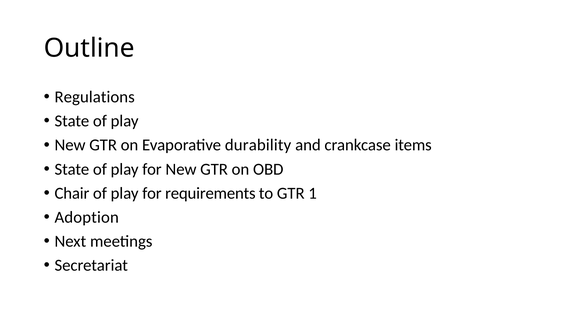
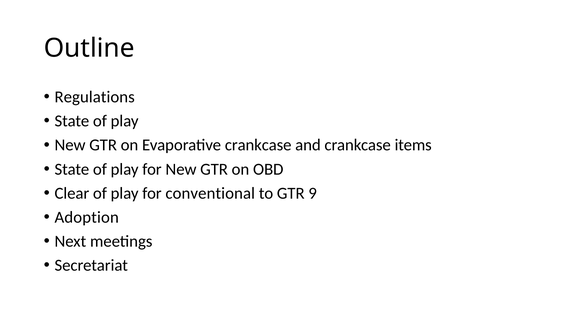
Evaporative durability: durability -> crankcase (258, 145)
Chair: Chair -> Clear (72, 193)
requirements: requirements -> conventional (210, 193)
1: 1 -> 9 (313, 193)
